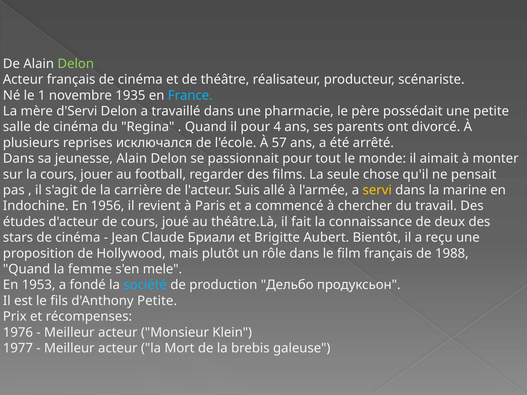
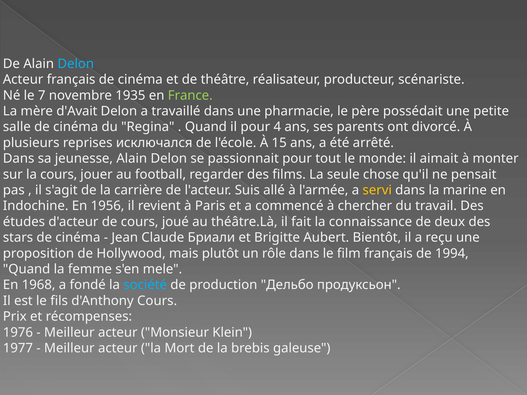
Delon colour: light green -> light blue (76, 64)
1: 1 -> 7 (42, 95)
France colour: light blue -> light green (190, 95)
d'Servi: d'Servi -> d'Avait (77, 111)
57: 57 -> 15 (279, 143)
1988: 1988 -> 1994 (452, 253)
1953: 1953 -> 1968 (39, 285)
d'Anthony Petite: Petite -> Cours (157, 301)
